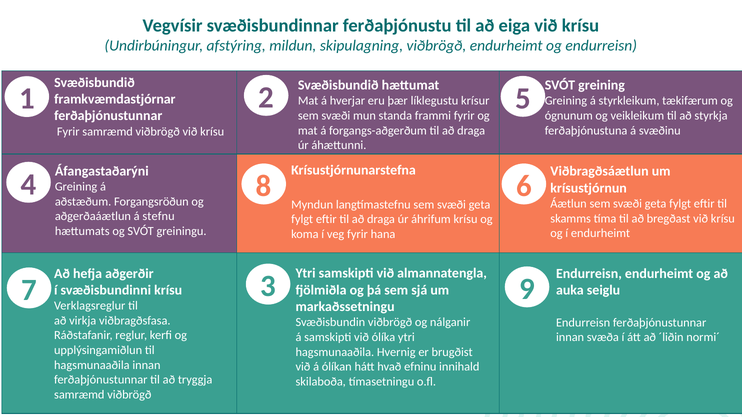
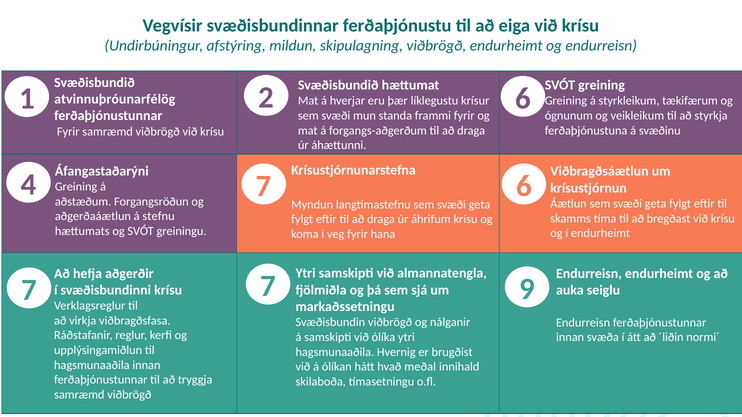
2 5: 5 -> 6 (523, 99)
framkvæmdastjórnar: framkvæmdastjórnar -> atvinnuþróunarfélög (115, 99)
4 8: 8 -> 7 (264, 186)
7 3: 3 -> 7 (268, 286)
efninu: efninu -> meðal (420, 367)
